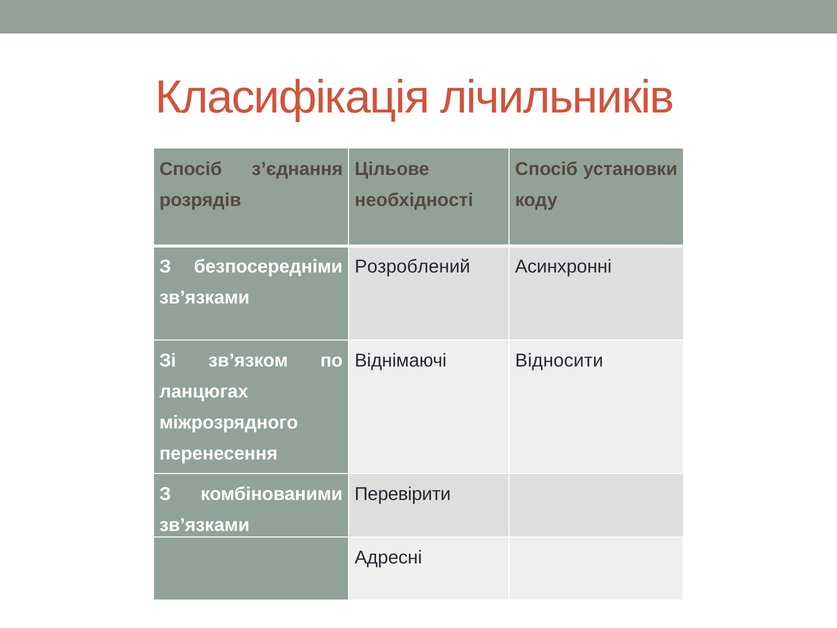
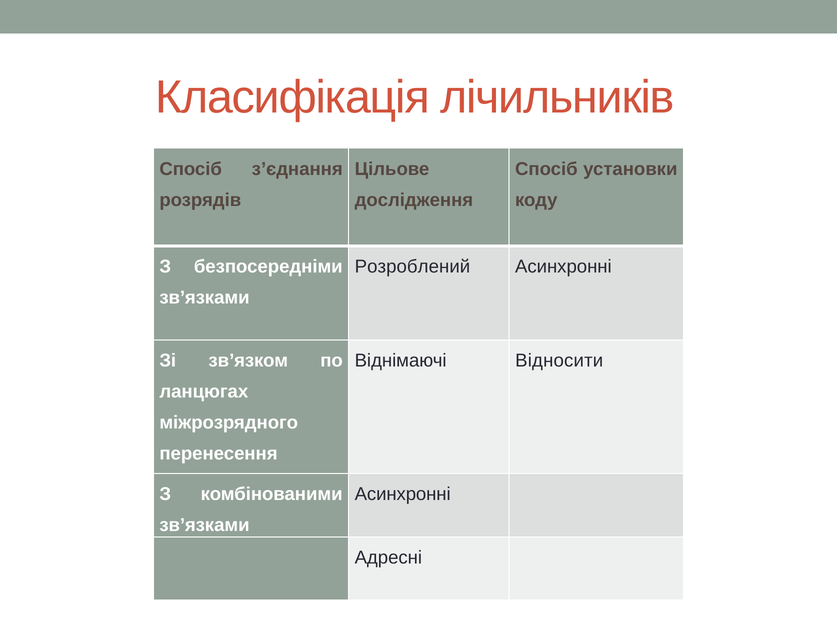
необхідності: необхідності -> дослідження (414, 200)
Перевірити: Перевірити -> Асинхронні (403, 494)
